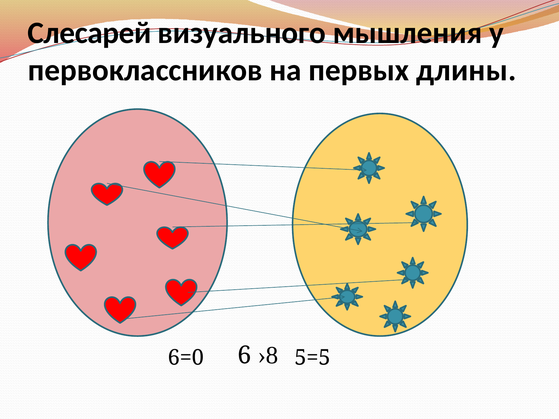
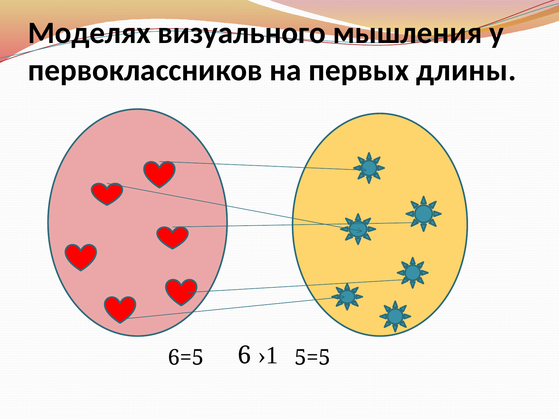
Слесарей: Слесарей -> Моделях (89, 33)
›8: ›8 -> ›1 (268, 356)
6=0: 6=0 -> 6=5 (186, 358)
